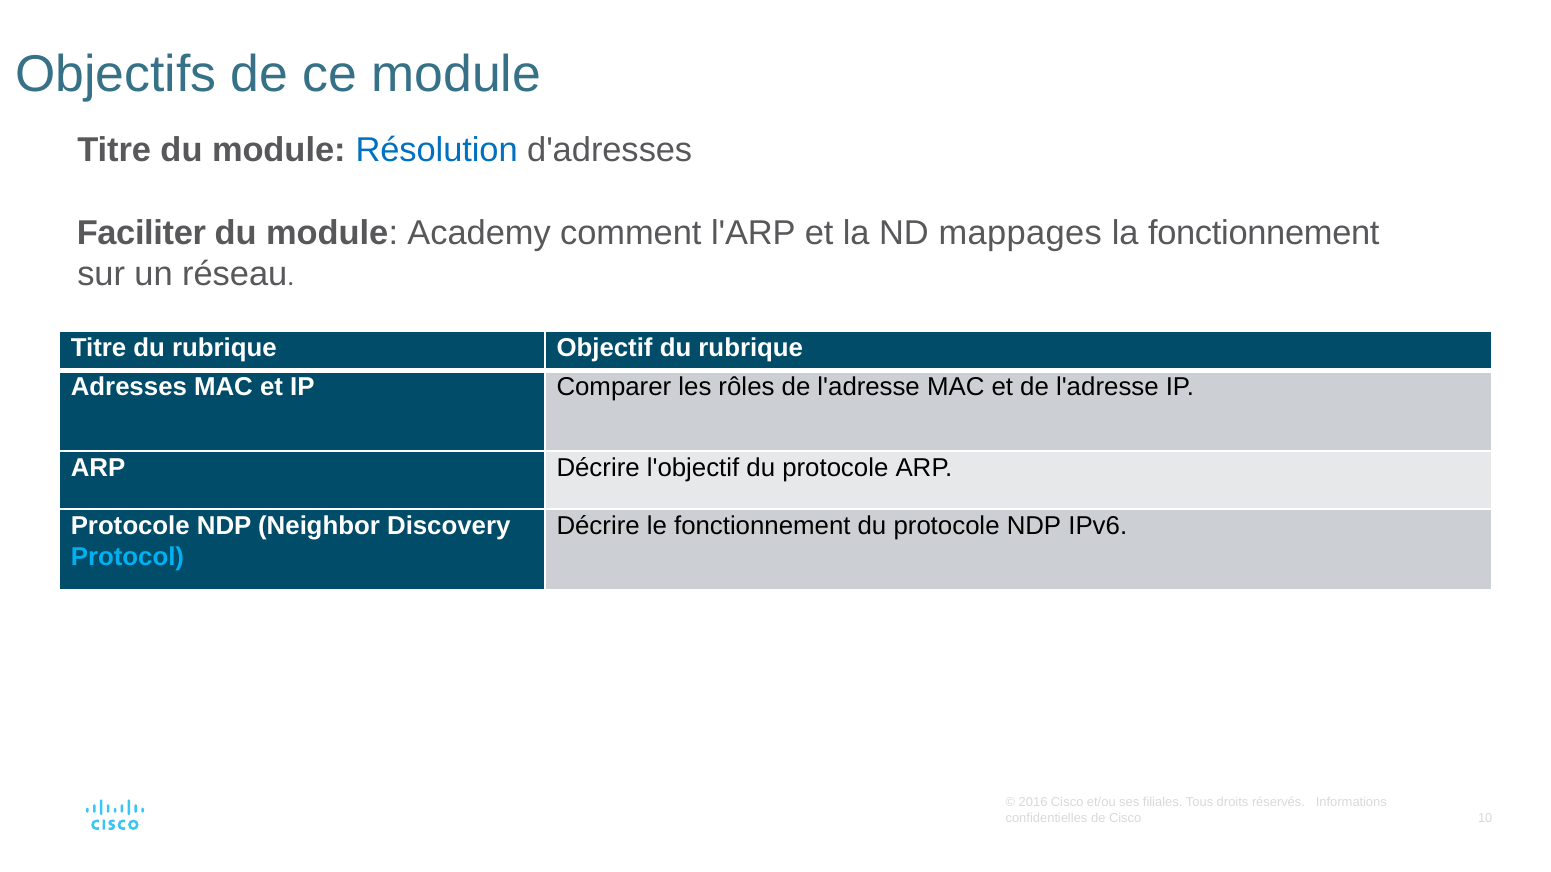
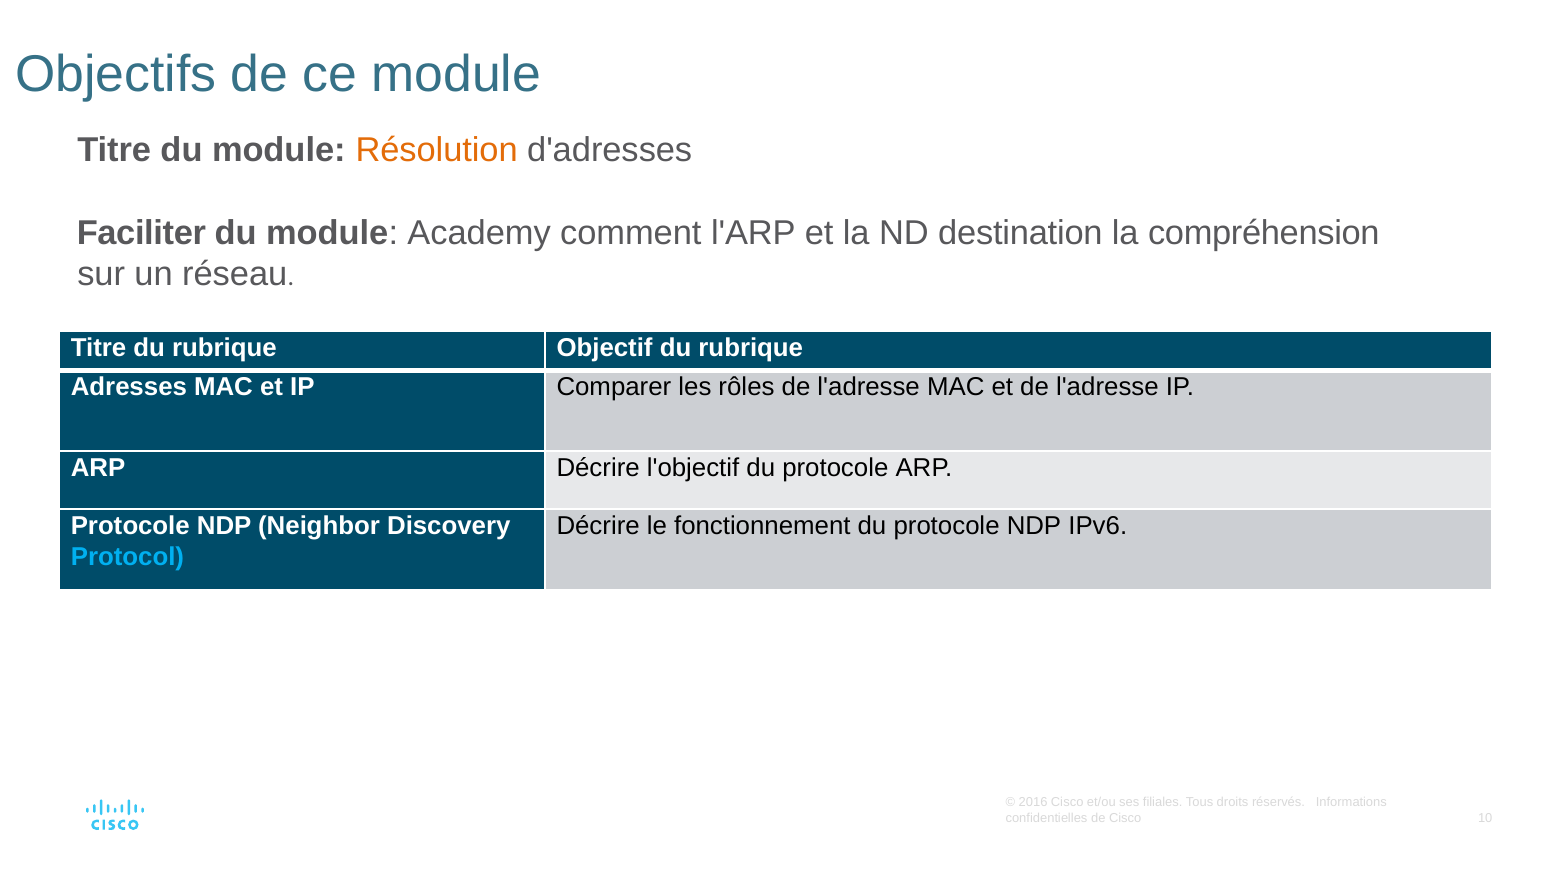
Résolution colour: blue -> orange (437, 151)
mappages: mappages -> destination (1020, 233)
la fonctionnement: fonctionnement -> compréhension (1264, 233)
